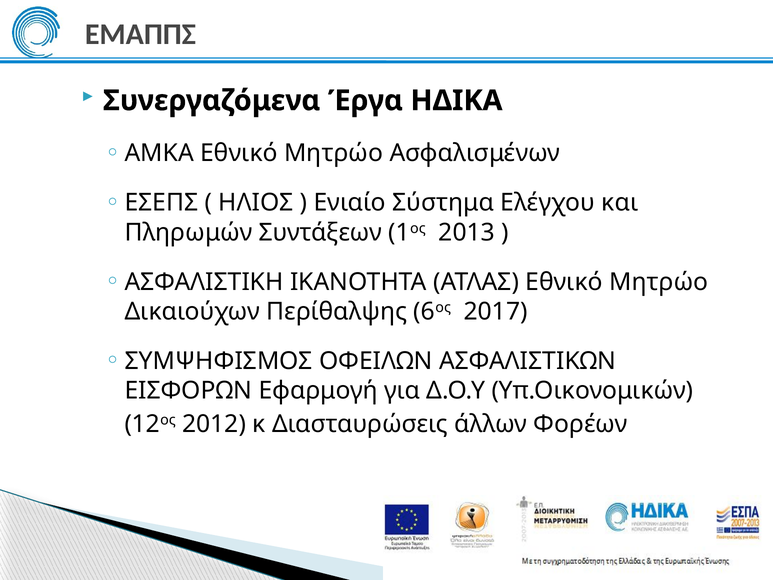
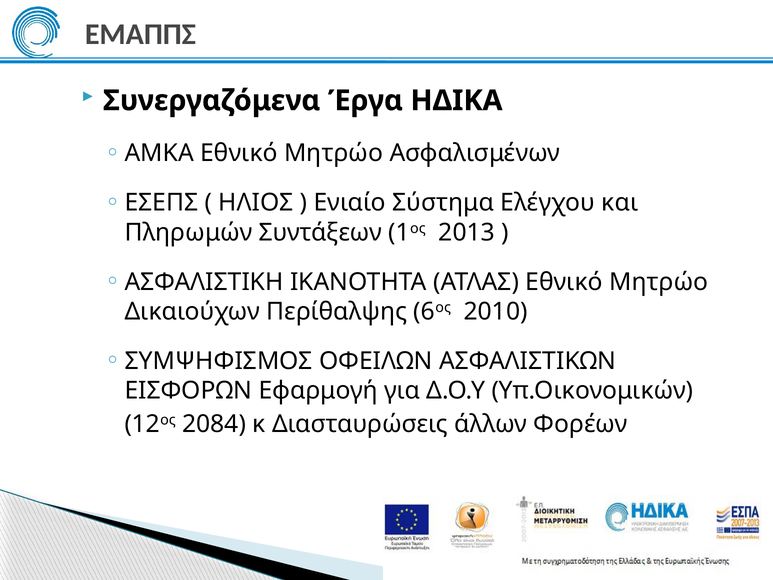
2017: 2017 -> 2010 (496, 311)
2012: 2012 -> 2084 (214, 424)
